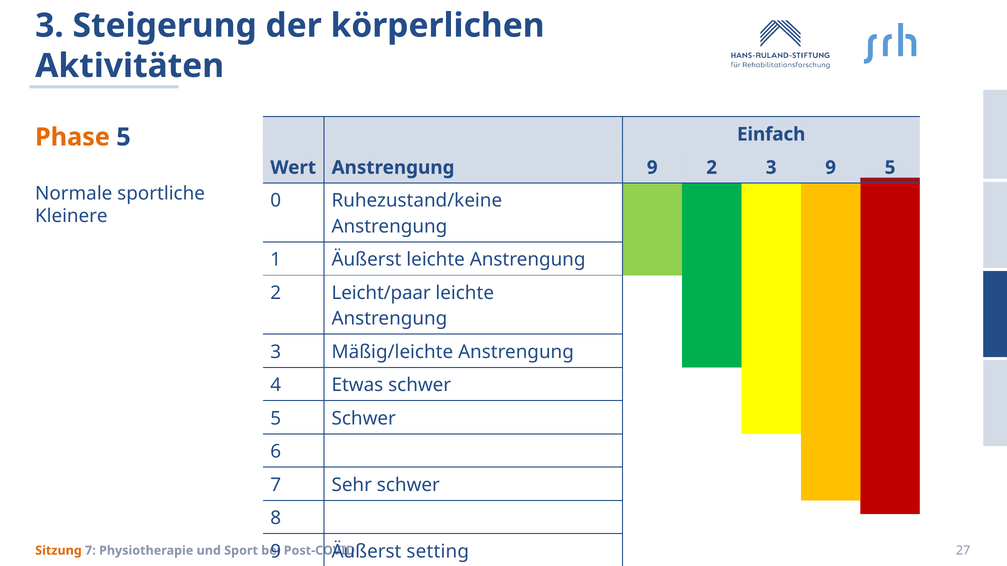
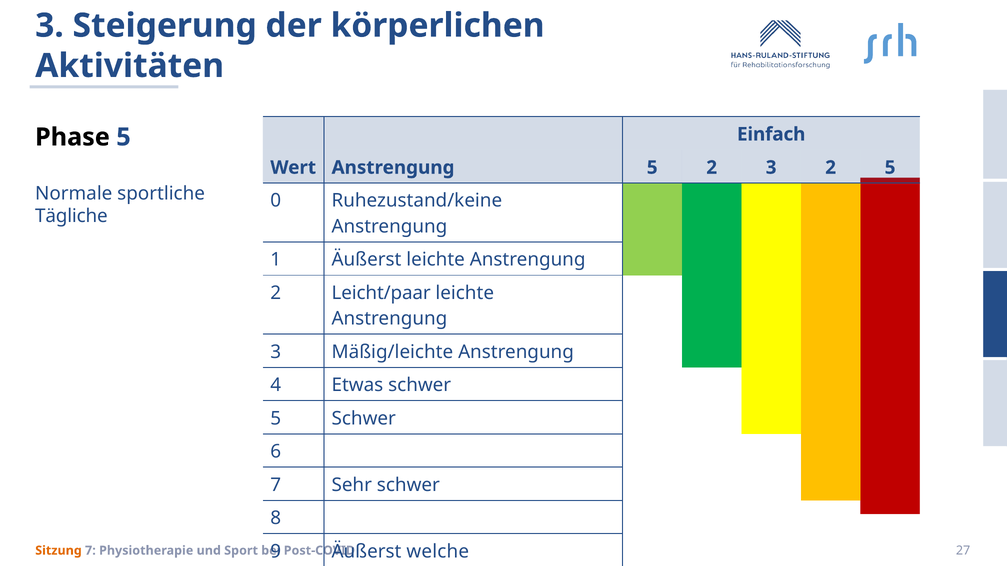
Phase colour: orange -> black (72, 137)
Anstrengung 9: 9 -> 5 (652, 168)
3 9: 9 -> 2 (831, 168)
Kleinere: Kleinere -> Tägliche (71, 216)
setting: setting -> welche (438, 552)
